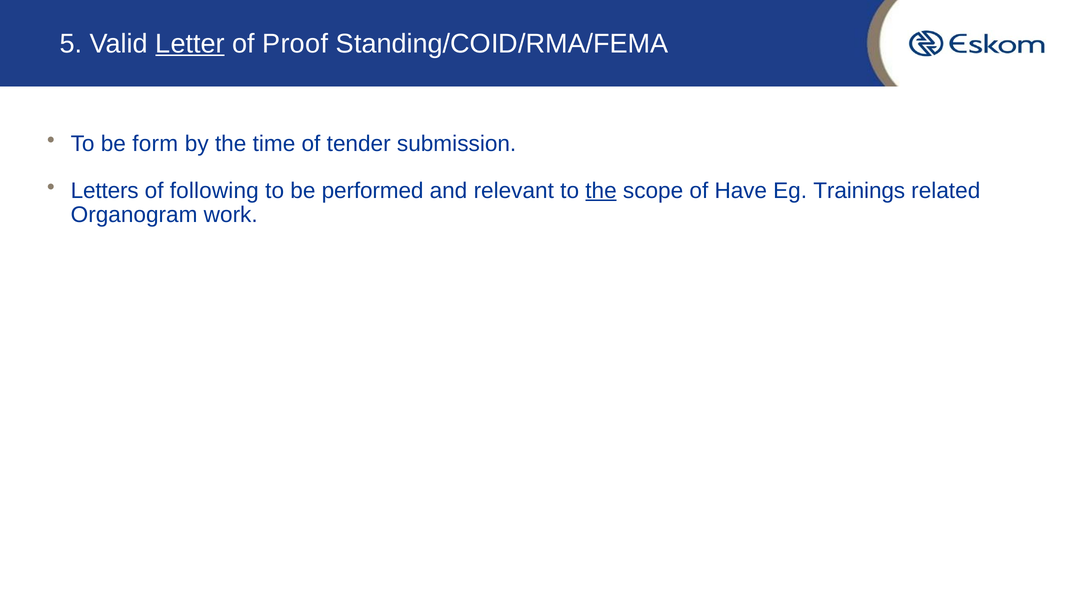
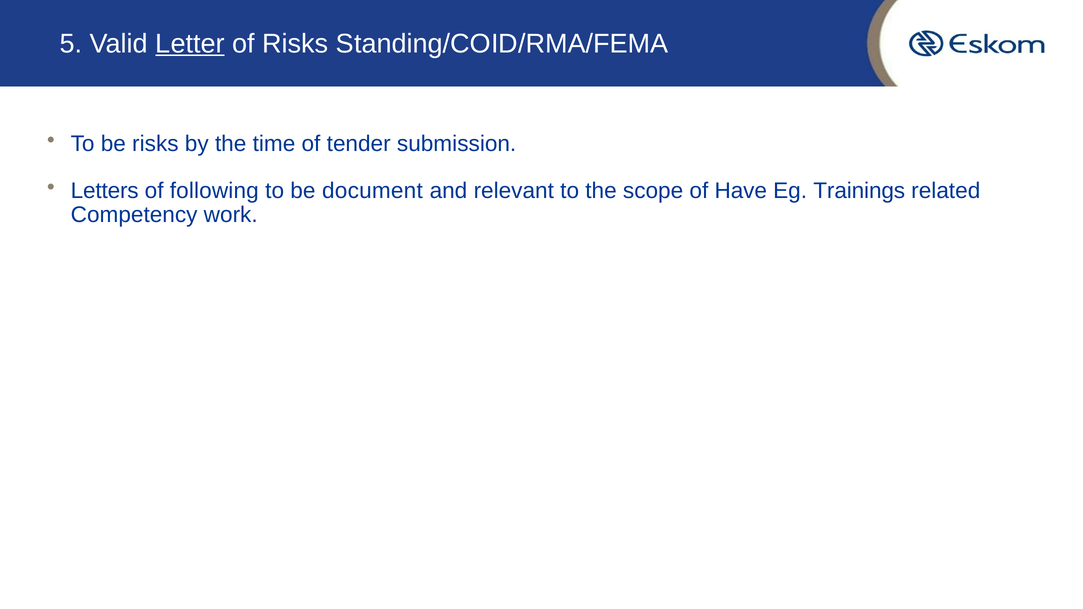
of Proof: Proof -> Risks (295, 44)
be form: form -> risks (155, 144)
performed: performed -> document (372, 191)
the underline: present -> none (601, 191)
Organogram: Organogram -> Competency (134, 215)
